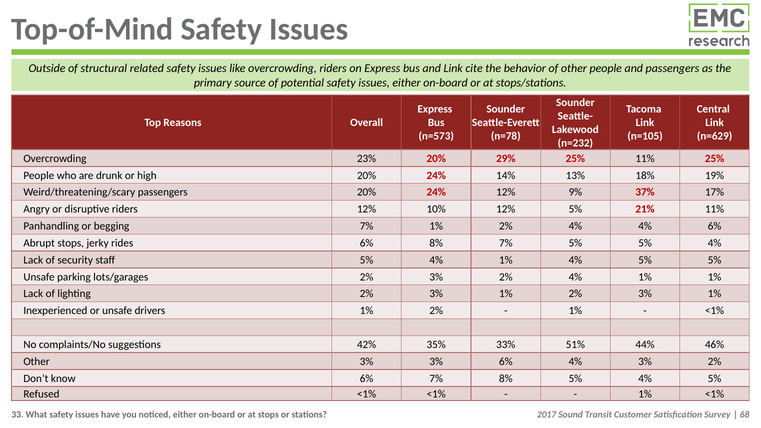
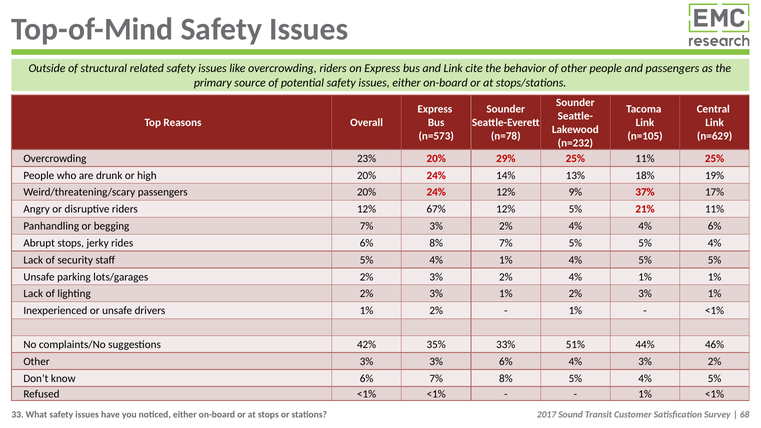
10%: 10% -> 67% (436, 209)
7% 1%: 1% -> 3% (436, 226)
